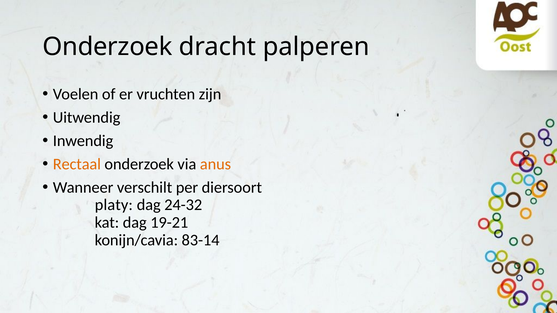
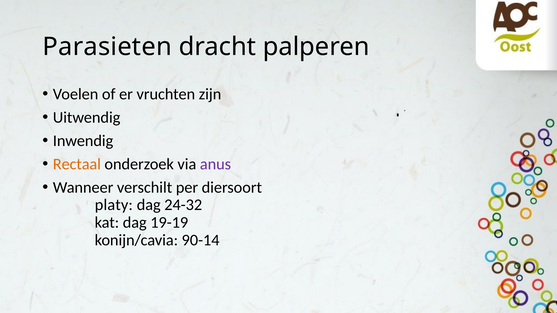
Onderzoek: Onderzoek -> Parasieten (107, 47)
anus colour: orange -> purple (216, 164)
19-21: 19-21 -> 19-19 (169, 223)
83-14: 83-14 -> 90-14 (201, 240)
